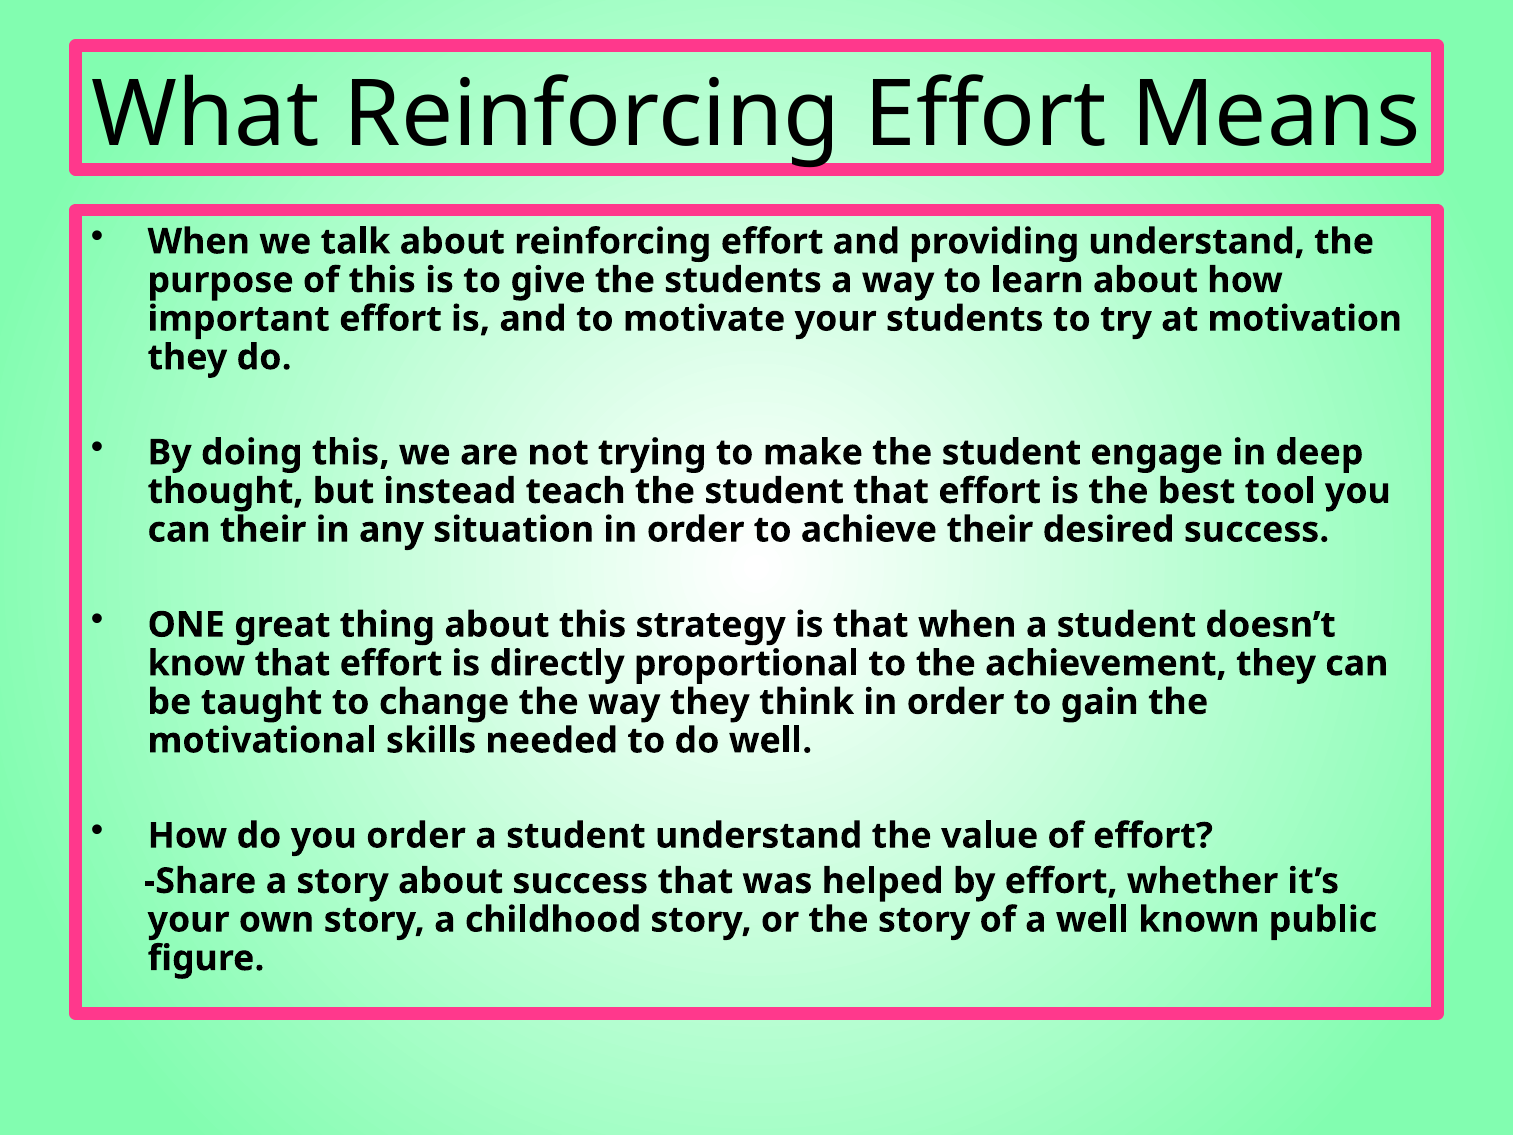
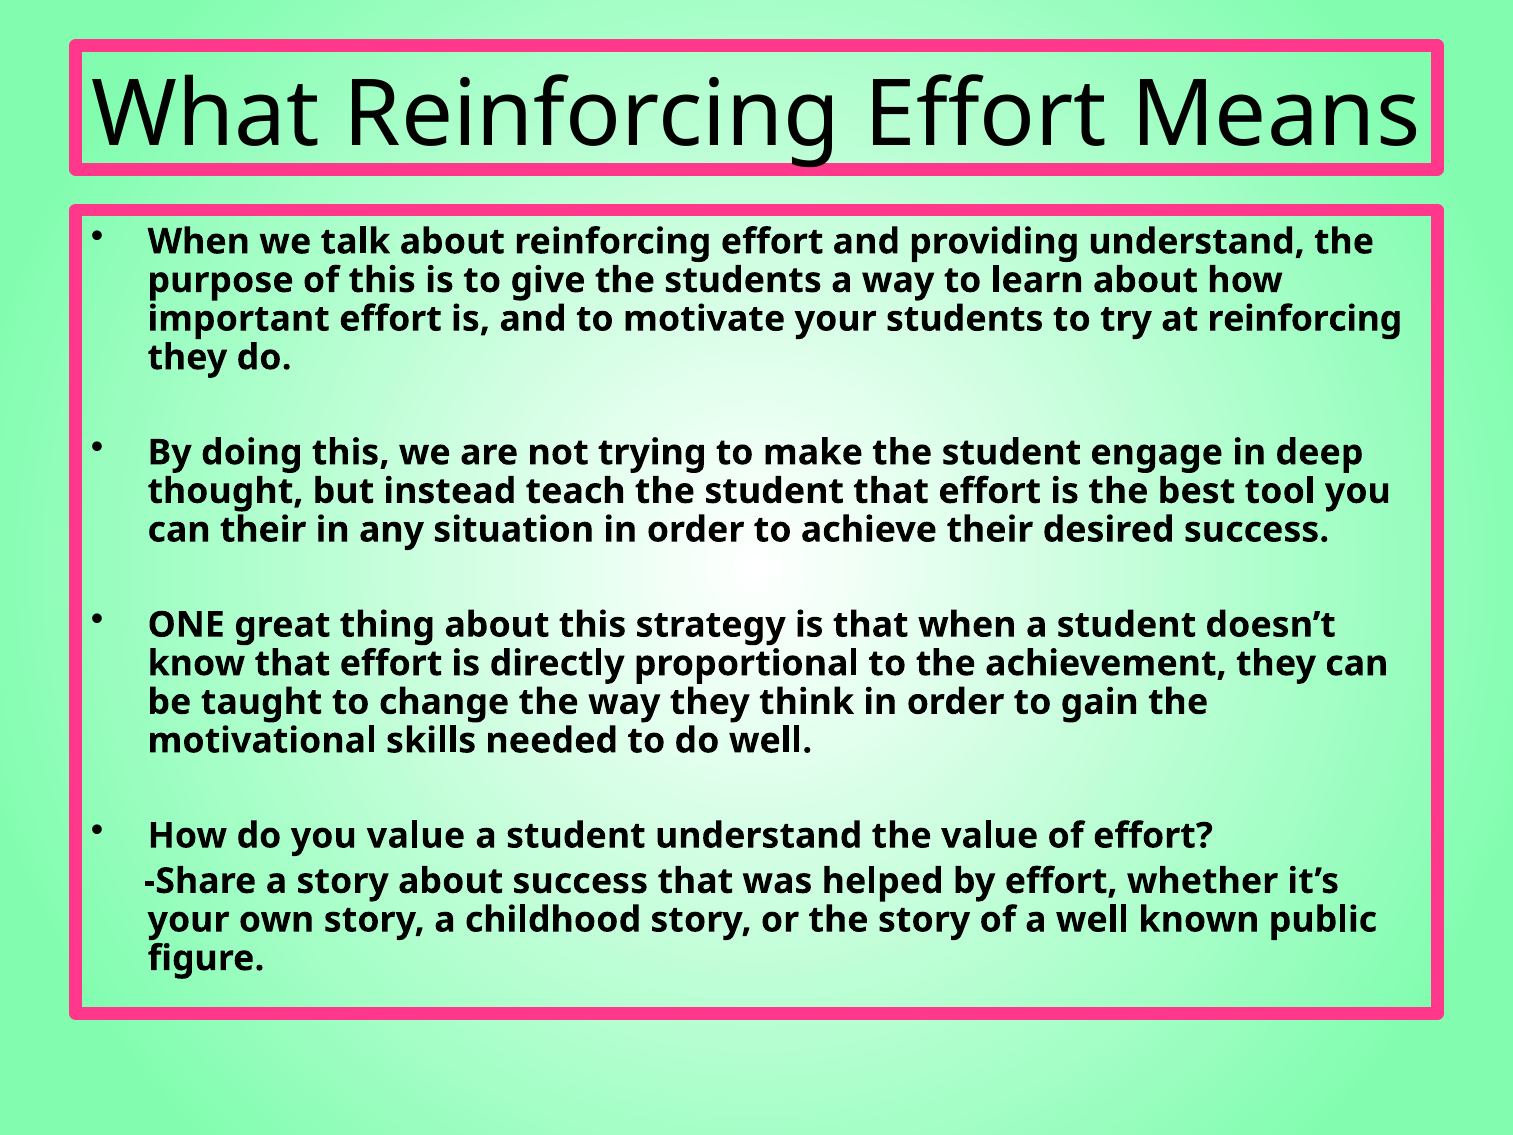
at motivation: motivation -> reinforcing (1305, 319)
you order: order -> value (416, 836)
